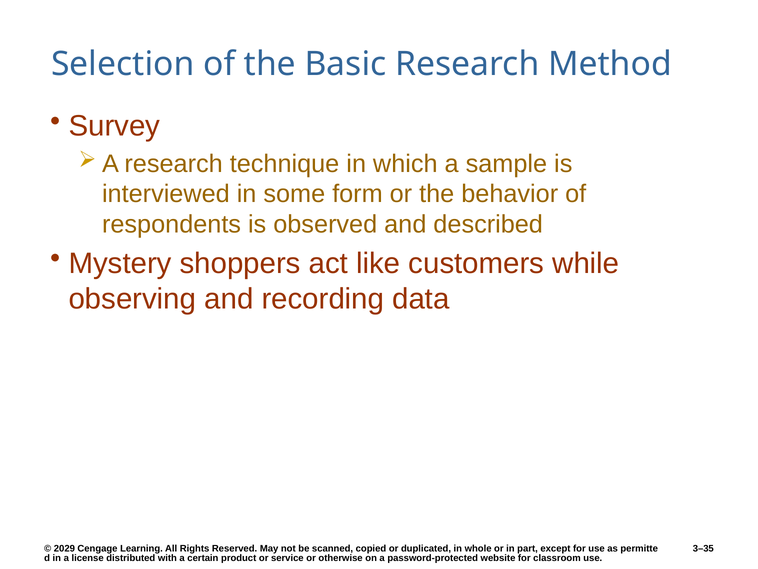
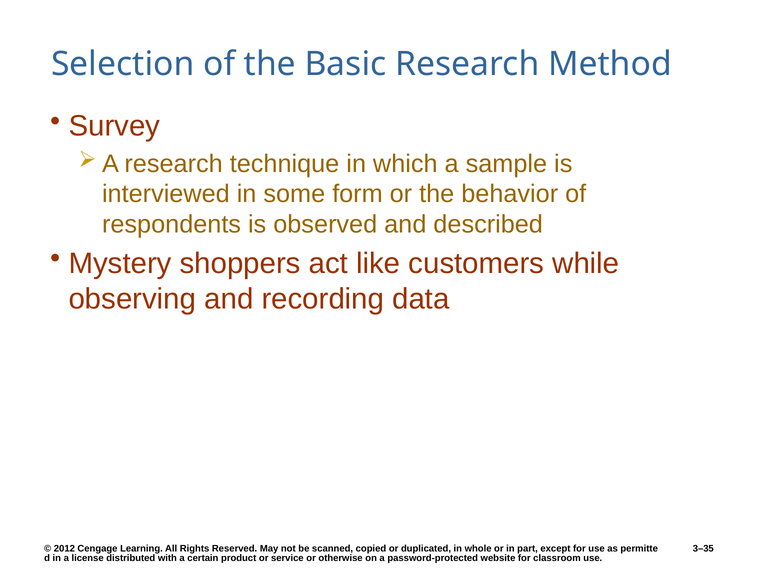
2029: 2029 -> 2012 (64, 548)
